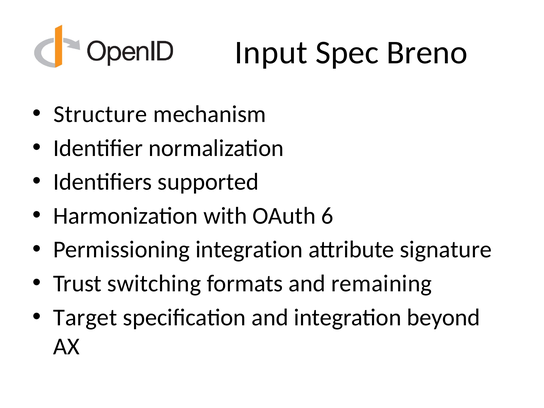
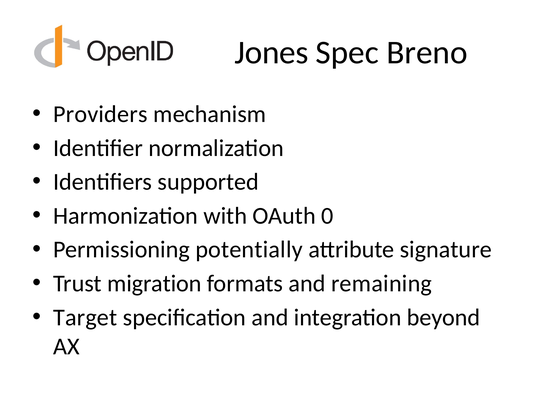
Input: Input -> Jones (272, 53)
Structure: Structure -> Providers (100, 114)
6: 6 -> 0 (327, 216)
Permissioning integration: integration -> potentially (249, 250)
switching: switching -> migration (154, 284)
